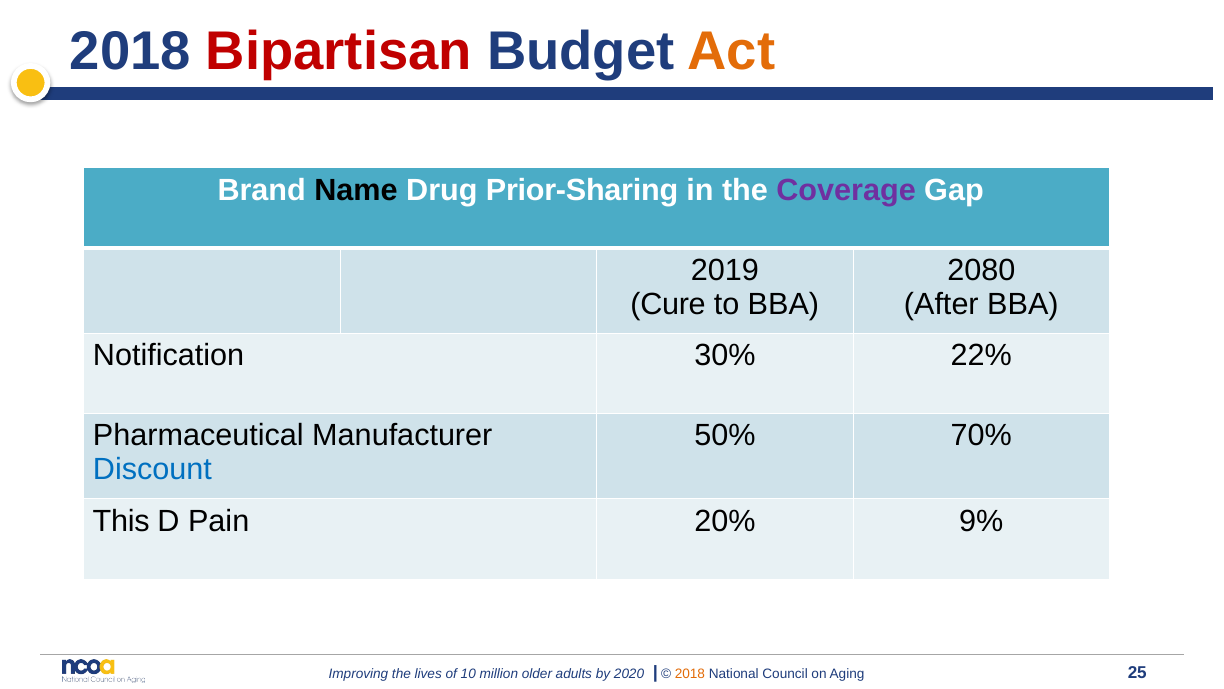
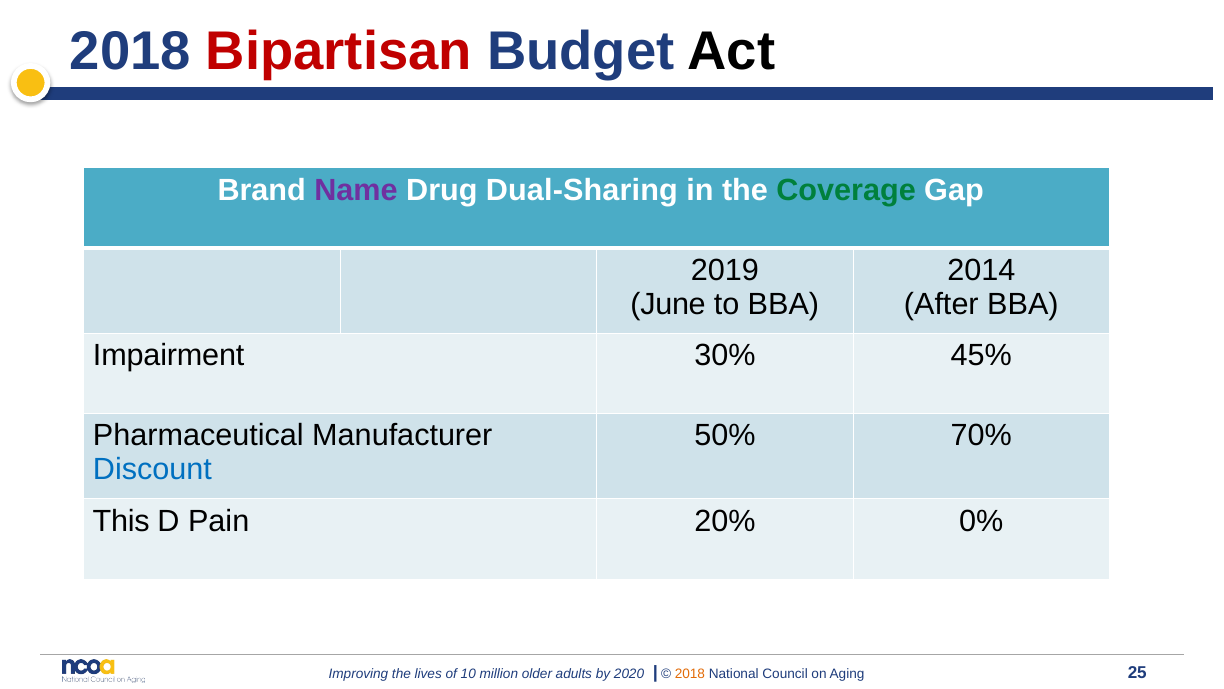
Act colour: orange -> black (731, 52)
Name colour: black -> purple (356, 190)
Prior-Sharing: Prior-Sharing -> Dual-Sharing (582, 190)
Coverage colour: purple -> green (846, 190)
2080: 2080 -> 2014 (981, 270)
Cure: Cure -> June (668, 304)
Notification: Notification -> Impairment (169, 355)
22%: 22% -> 45% (981, 355)
9%: 9% -> 0% (981, 521)
